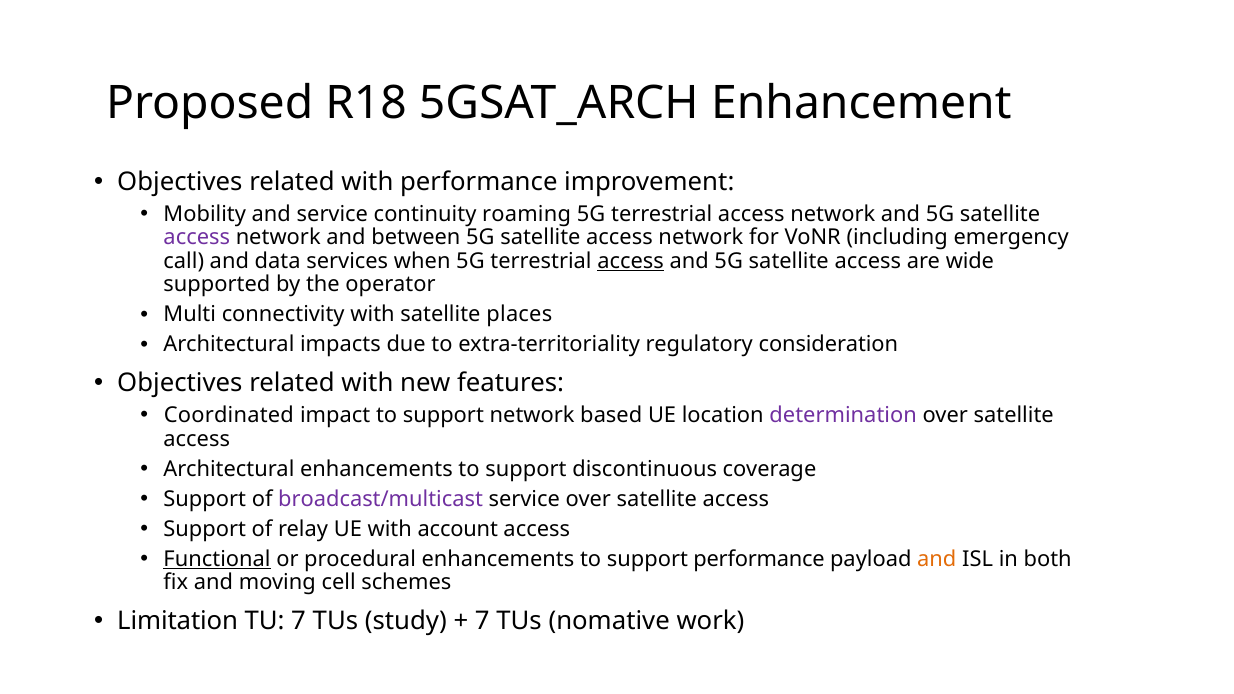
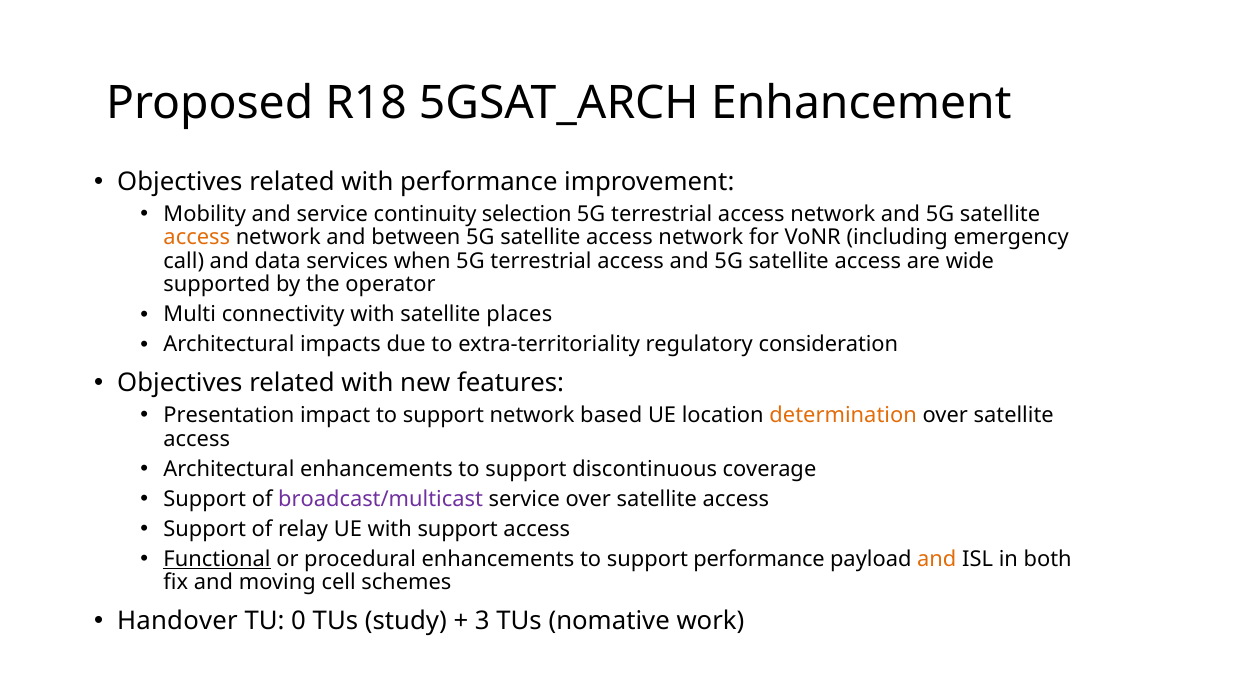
roaming: roaming -> selection (527, 214)
access colour: purple -> orange (197, 238)
access underline: present -> none (631, 261)
Coordinated: Coordinated -> Presentation (229, 415)
determination colour: purple -> orange (843, 415)
with account: account -> support (458, 529)
Limitation: Limitation -> Handover (177, 621)
TU 7: 7 -> 0 (299, 621)
7: 7 -> 3 (482, 621)
